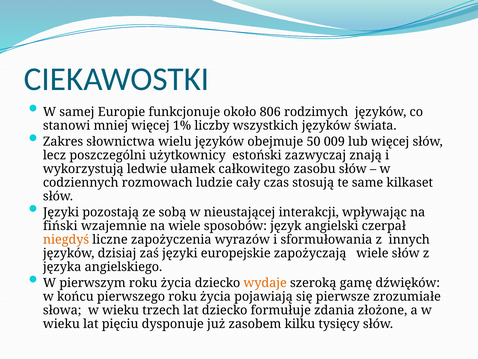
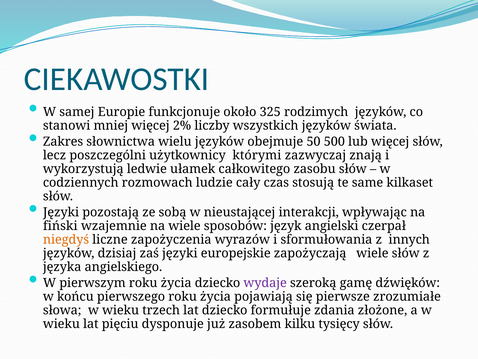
806: 806 -> 325 (270, 112)
1%: 1% -> 2% (182, 126)
009: 009 -> 500 (334, 142)
estoński: estoński -> którymi (257, 155)
wydaje colour: orange -> purple (265, 283)
